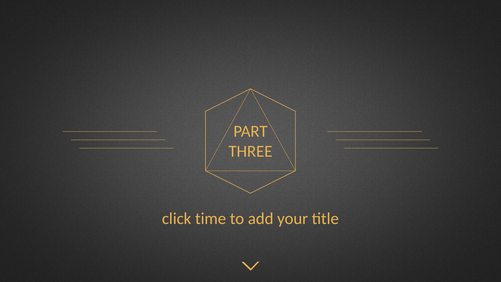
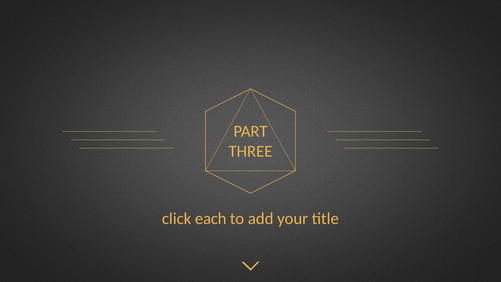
time: time -> each (211, 218)
